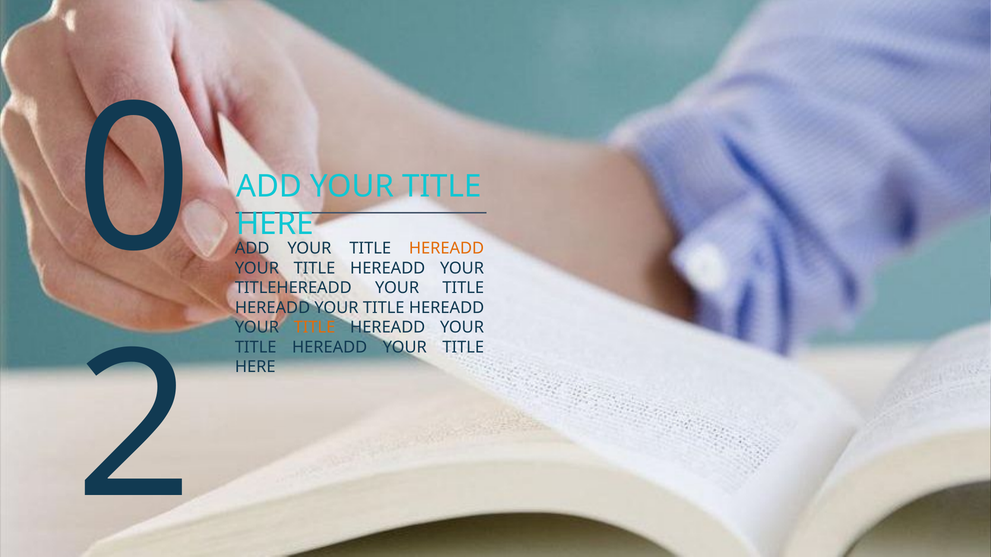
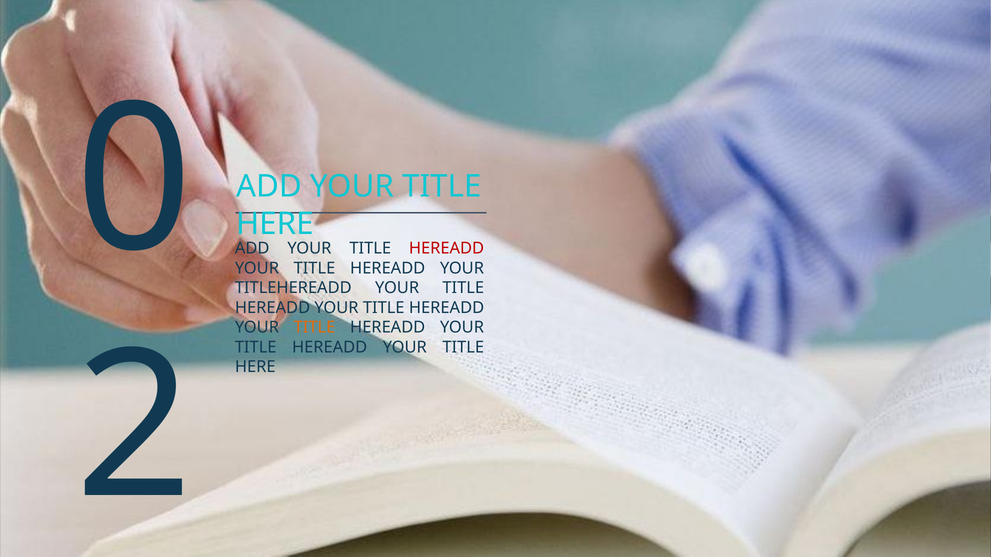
HEREADD colour: orange -> red (447, 249)
